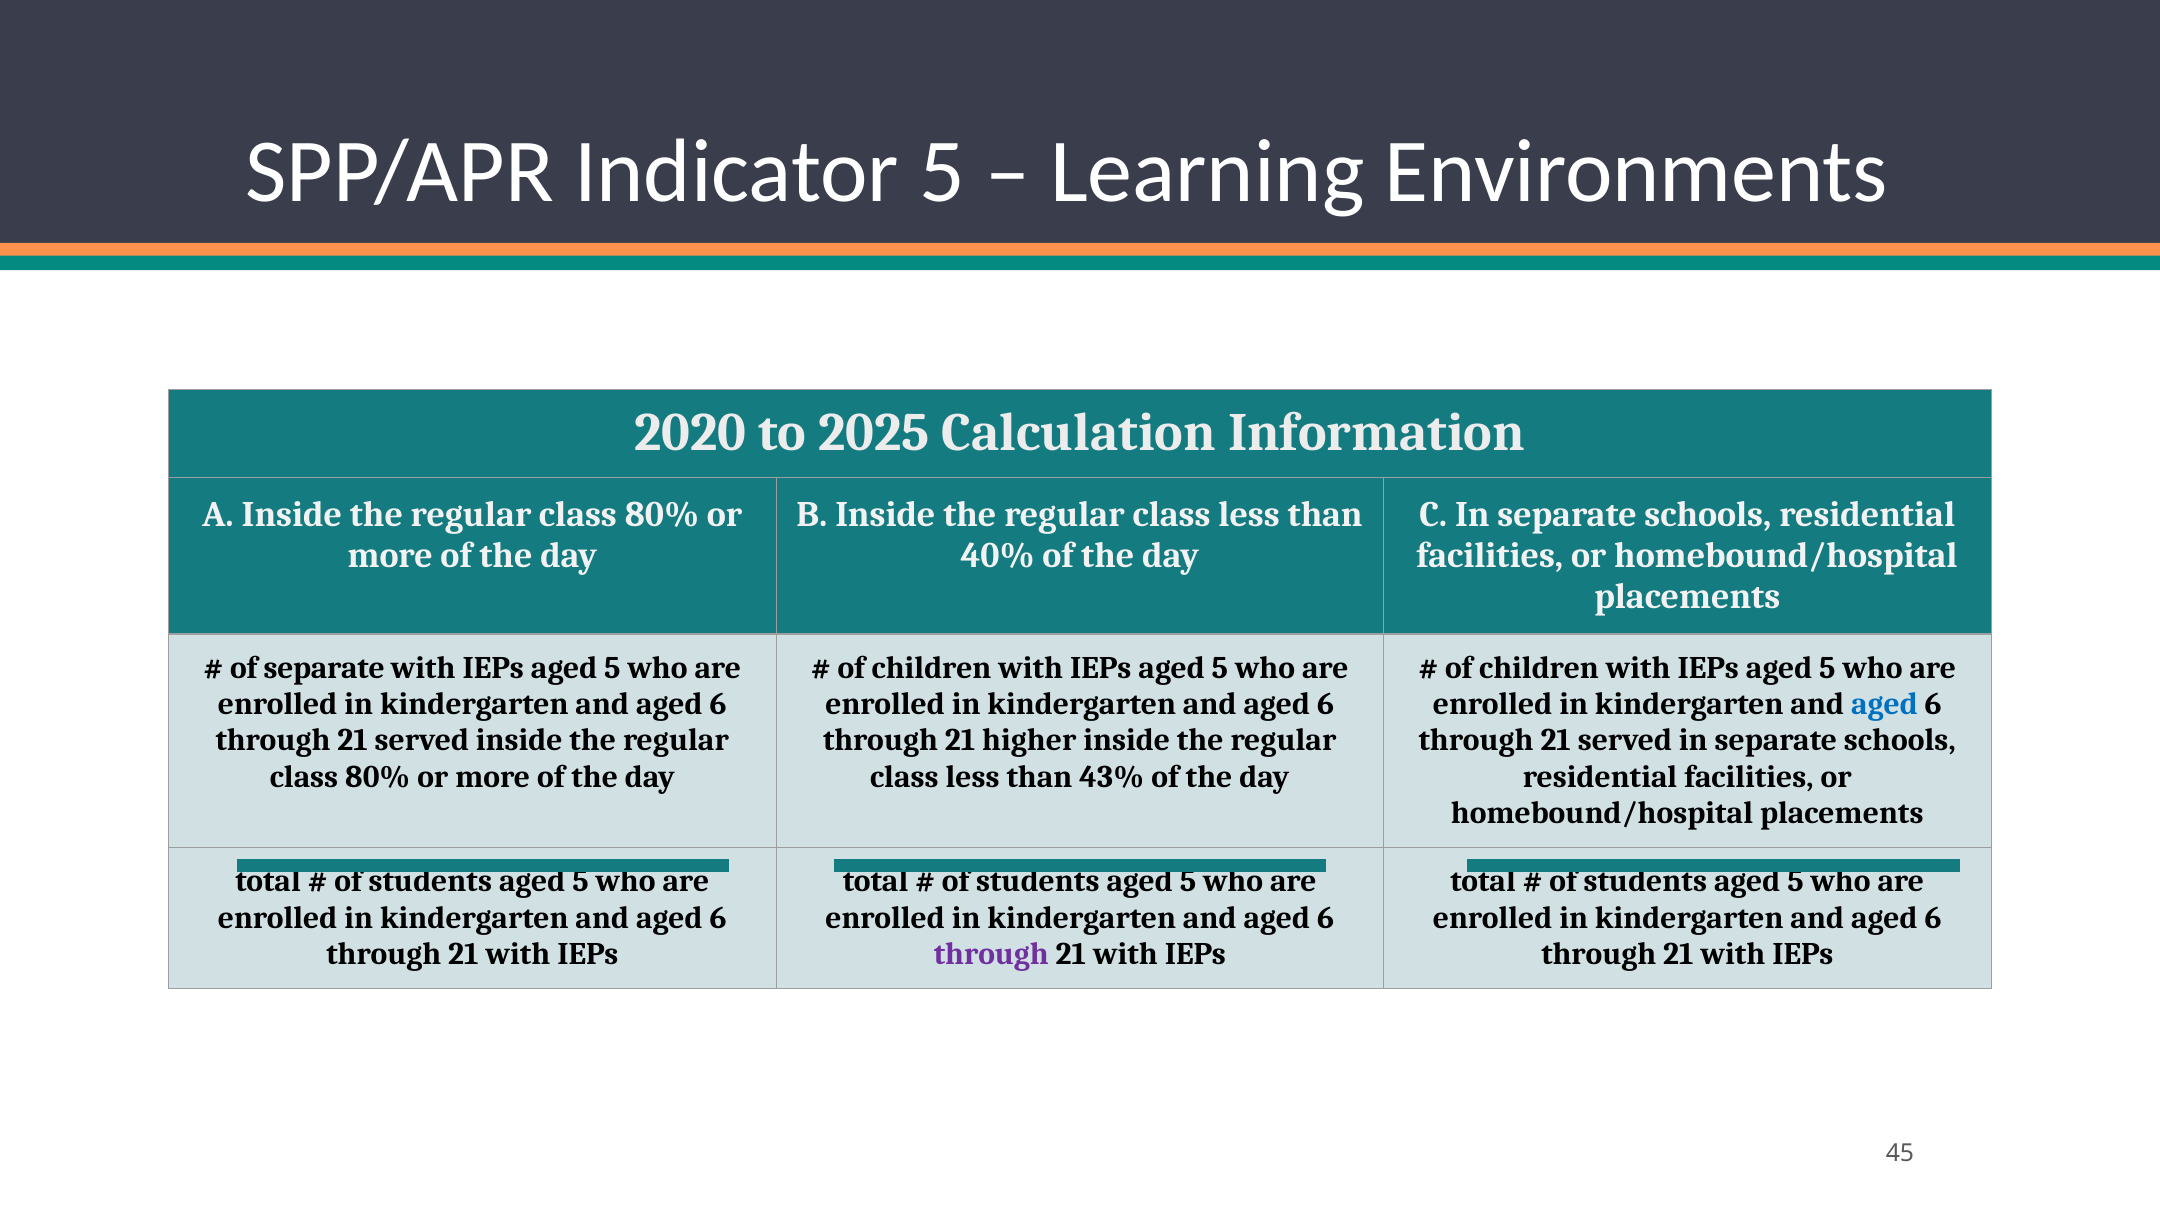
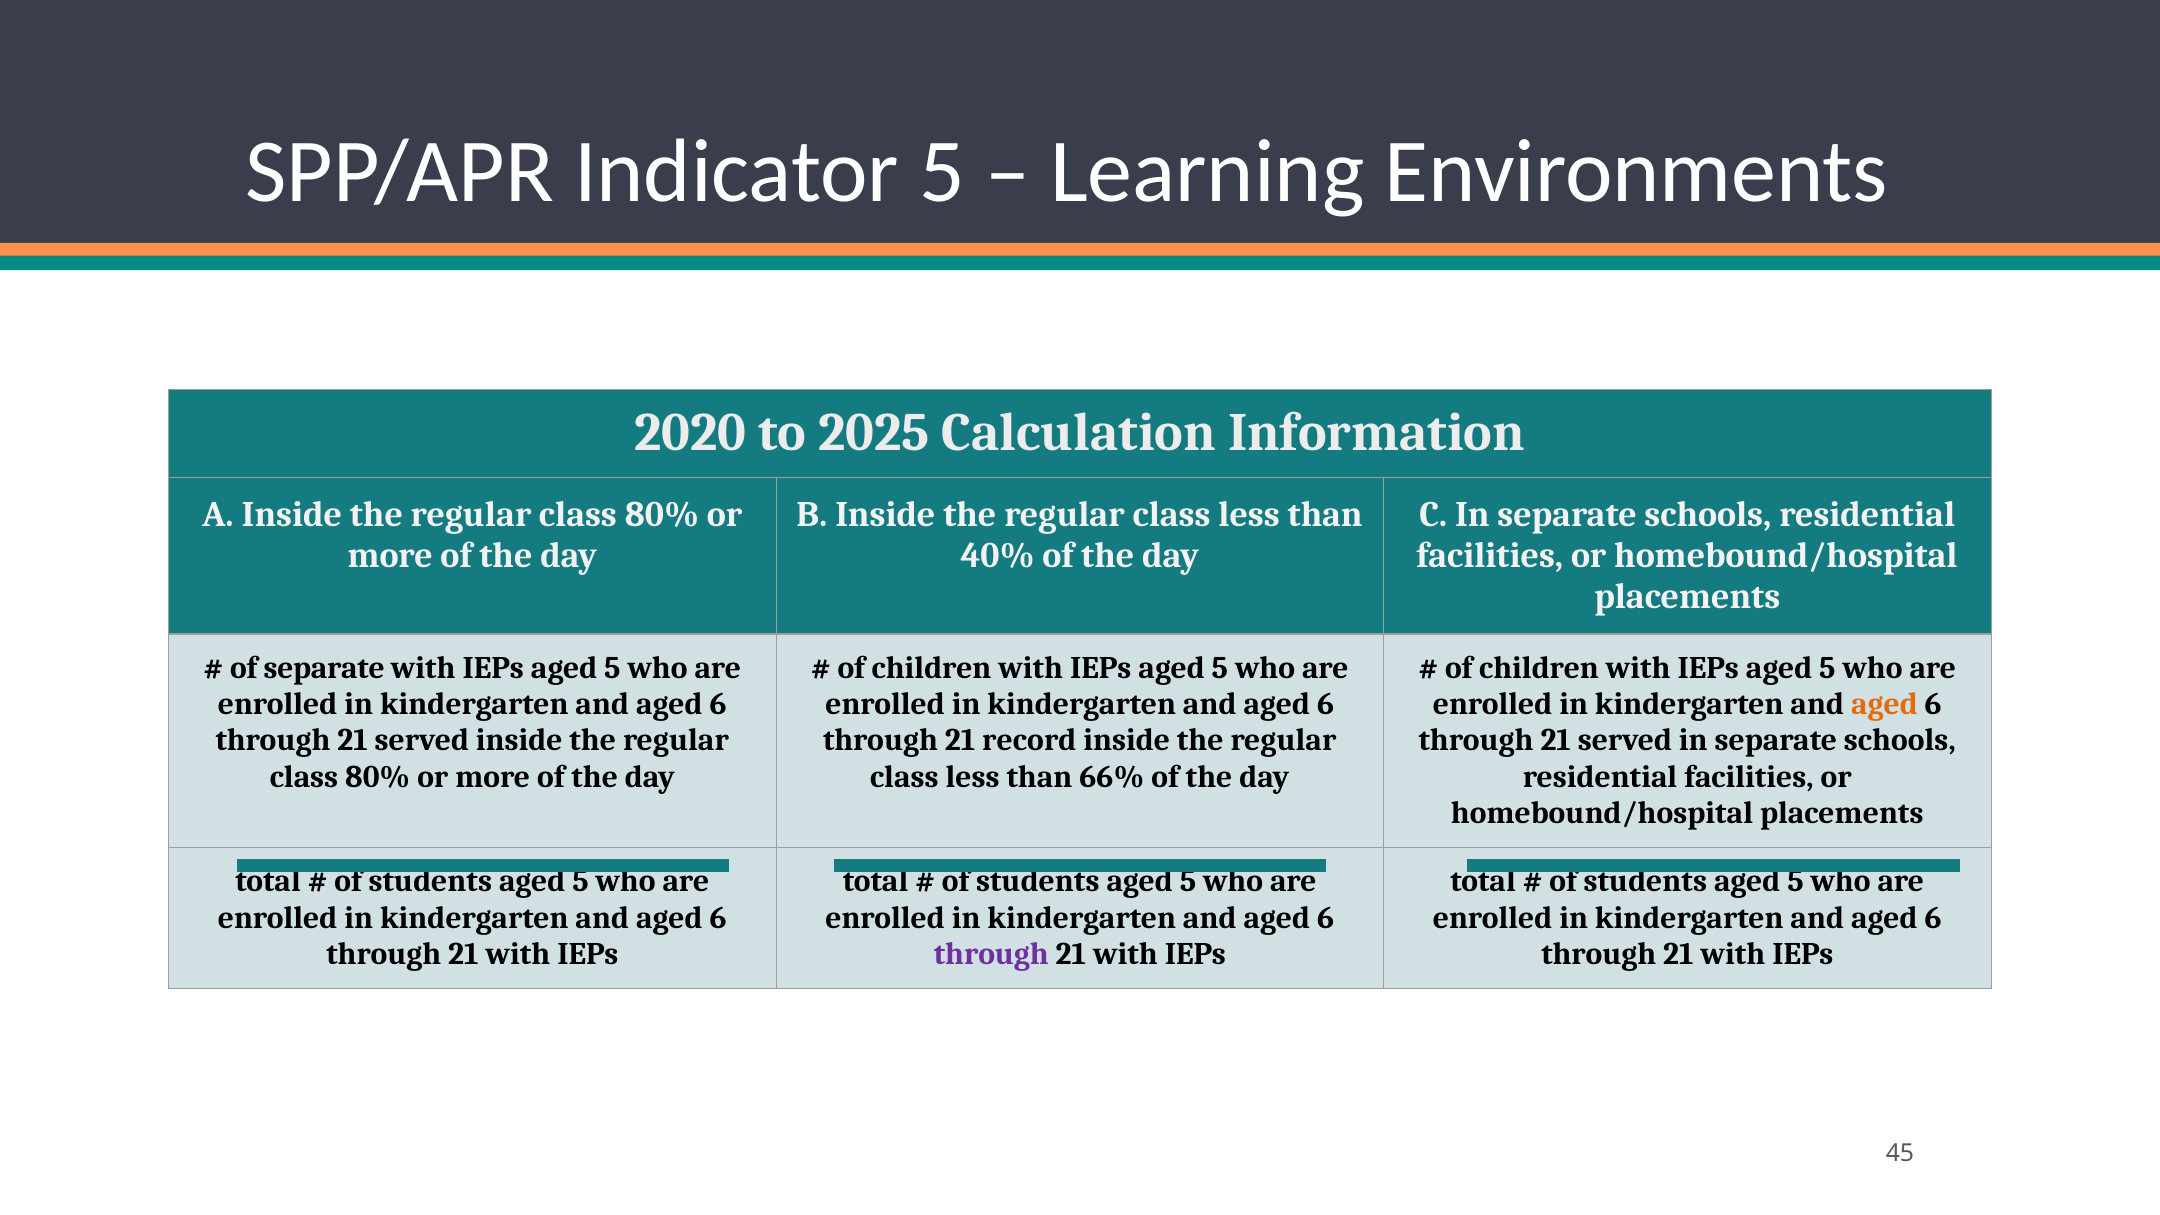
aged colour: blue -> orange (1884, 704)
higher: higher -> record (1029, 740)
43%: 43% -> 66% (1112, 777)
